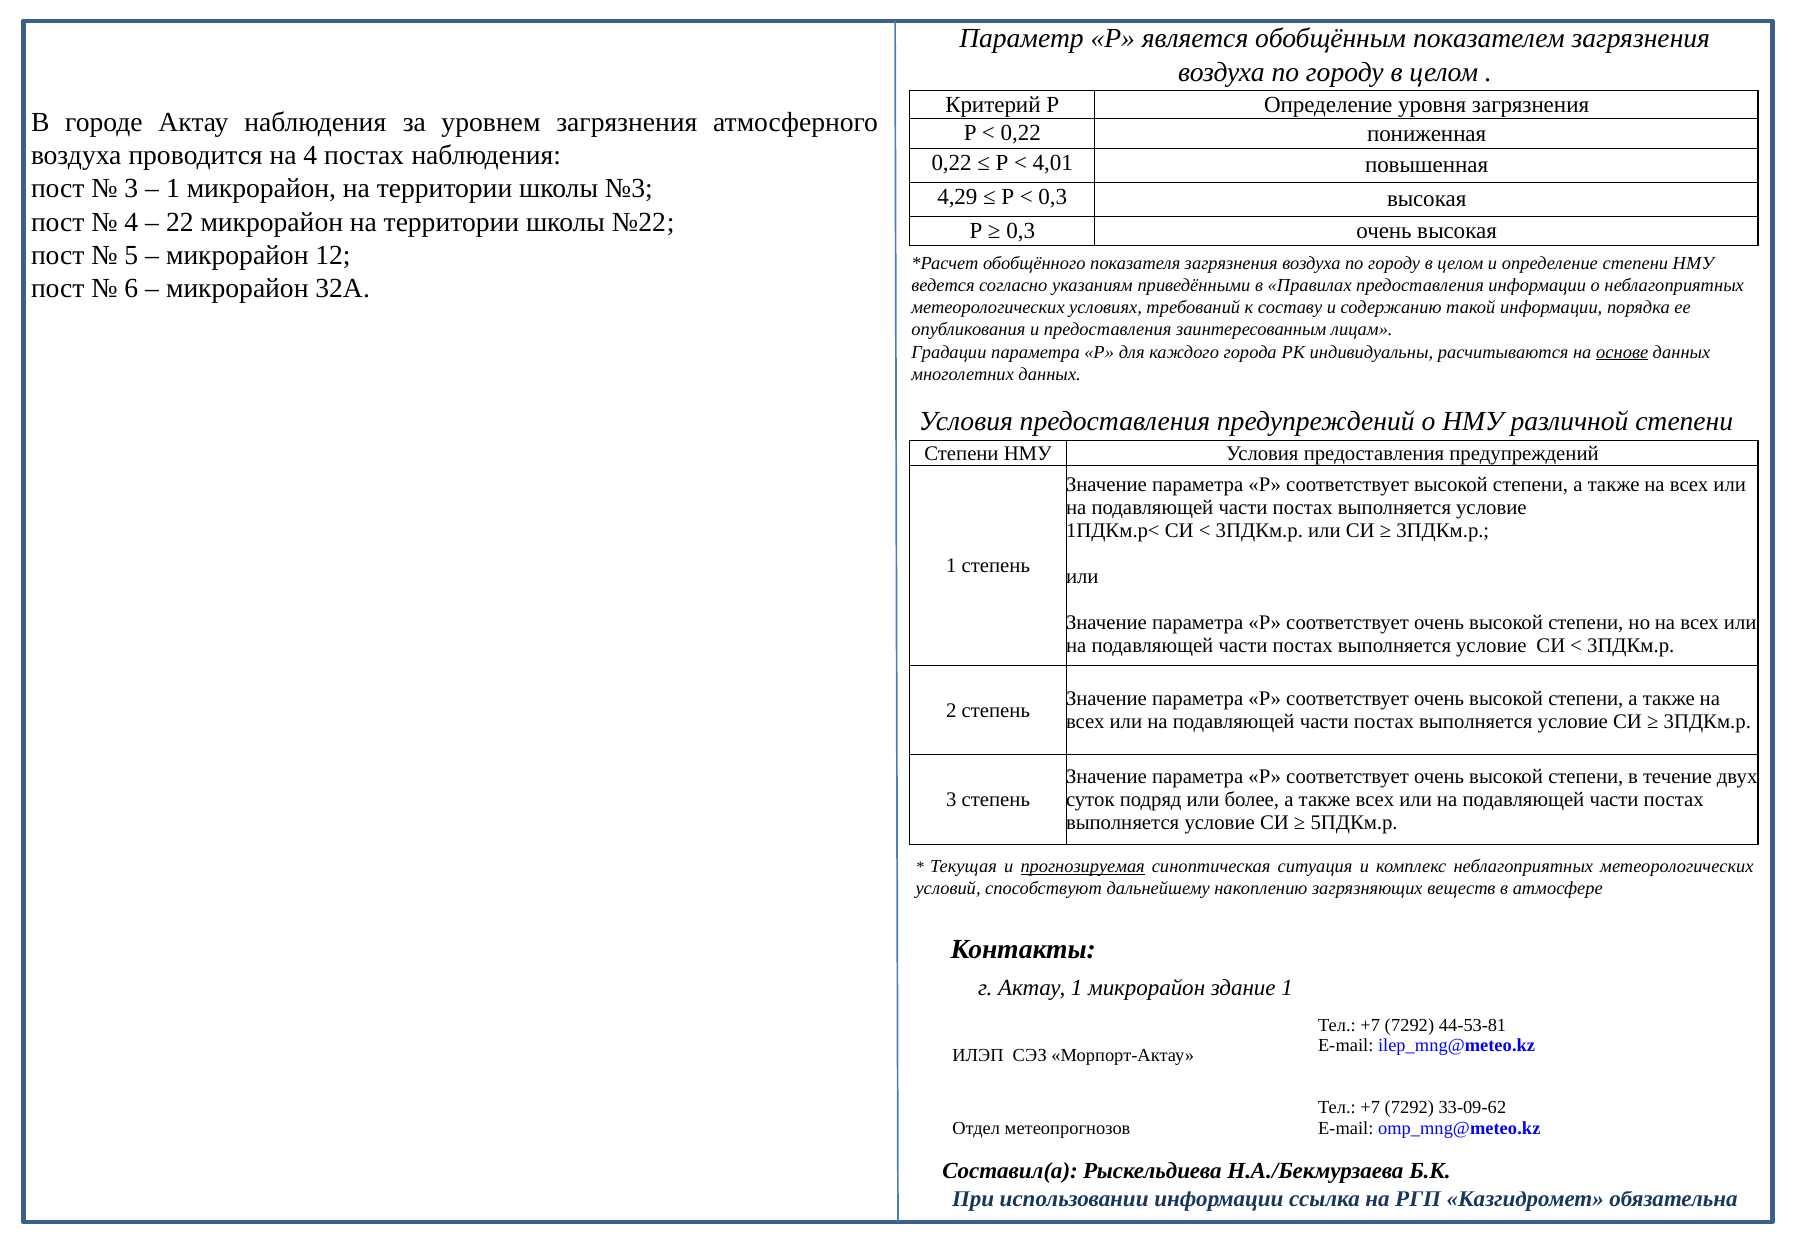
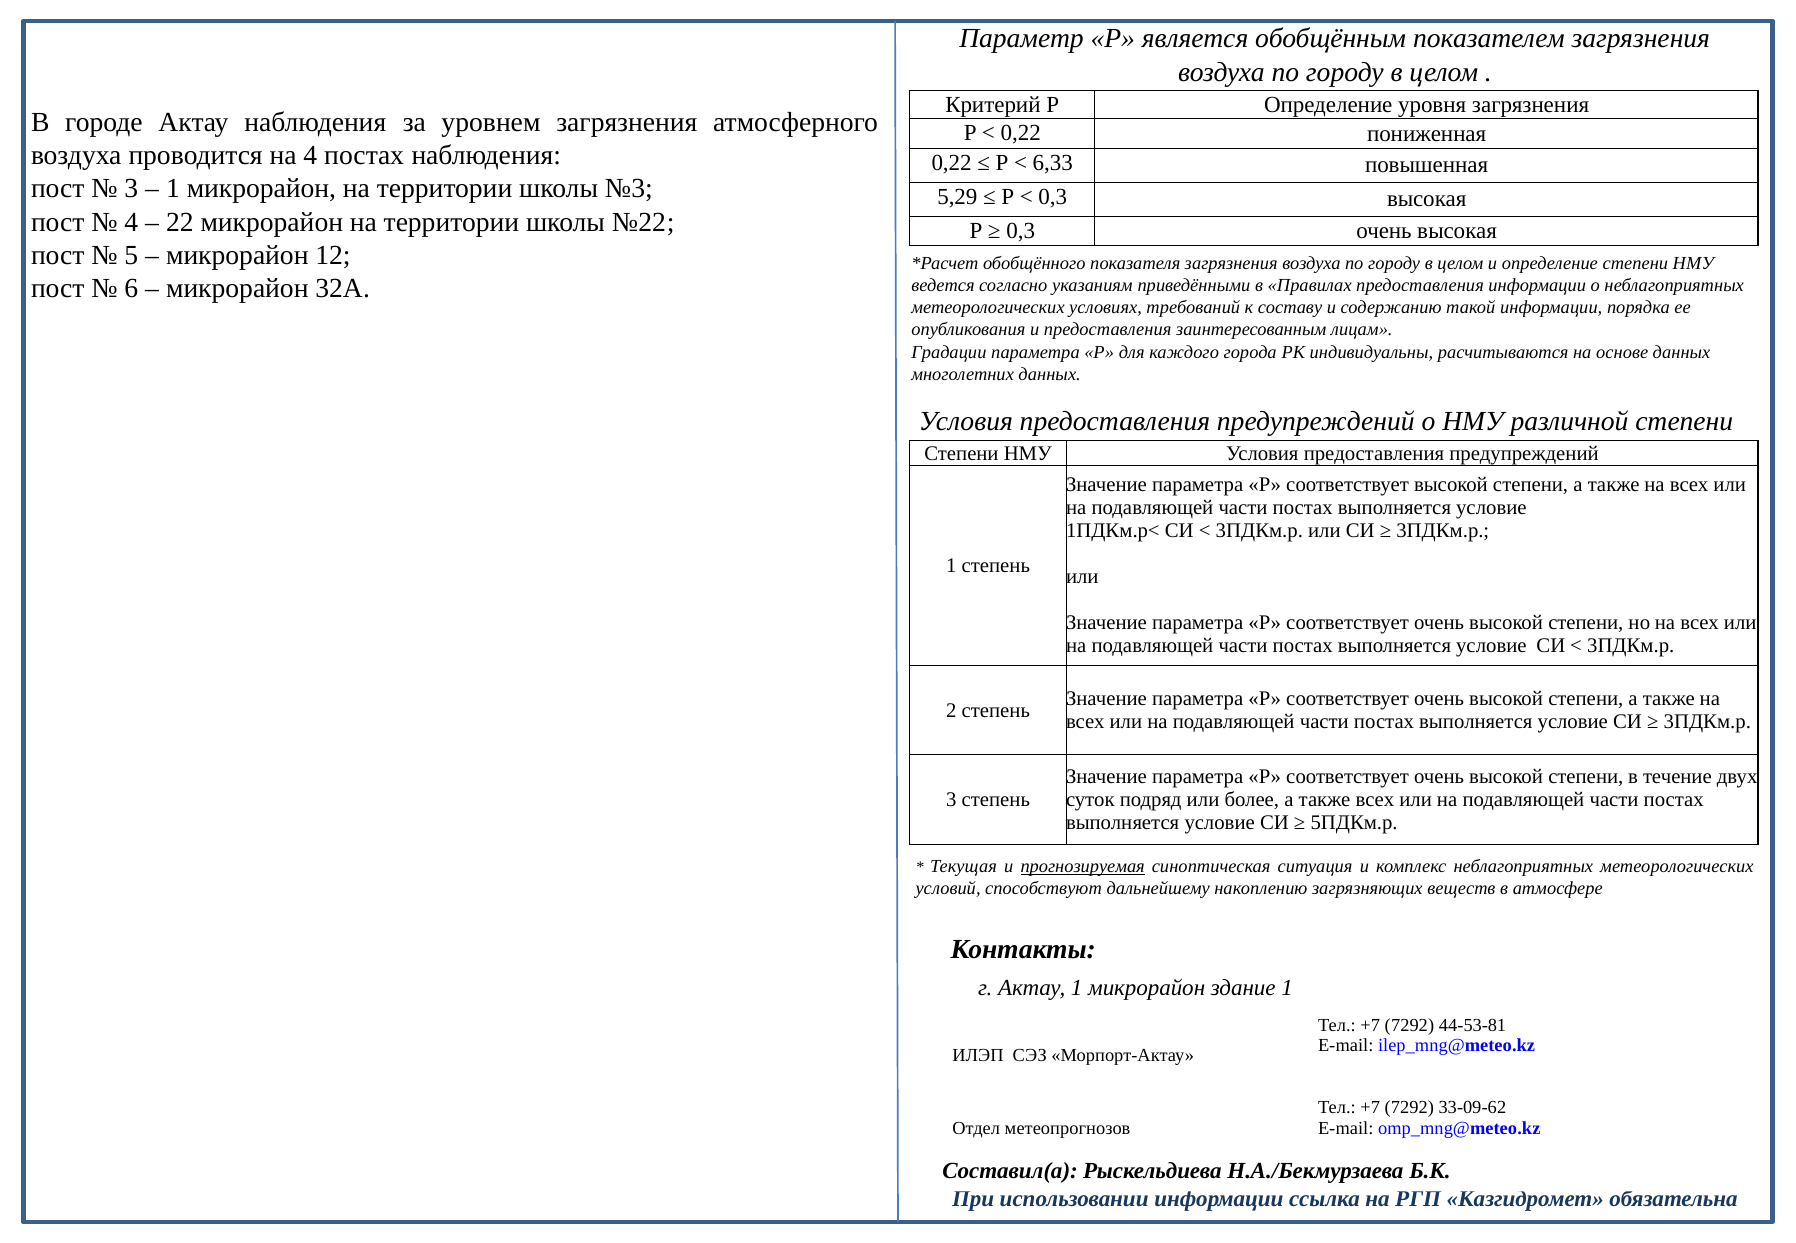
4,01: 4,01 -> 6,33 (1053, 163)
4,29: 4,29 -> 5,29 (957, 197)
основе underline: present -> none (1622, 352)
